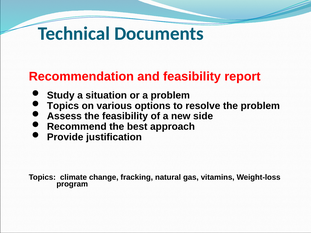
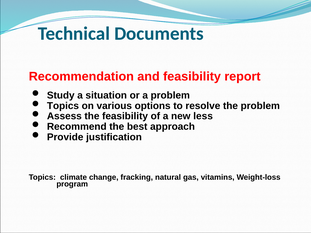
side: side -> less (203, 116)
